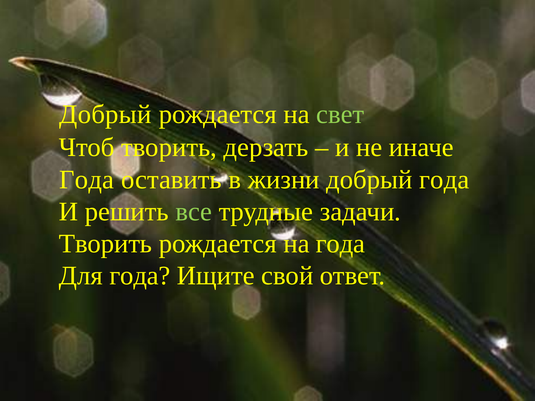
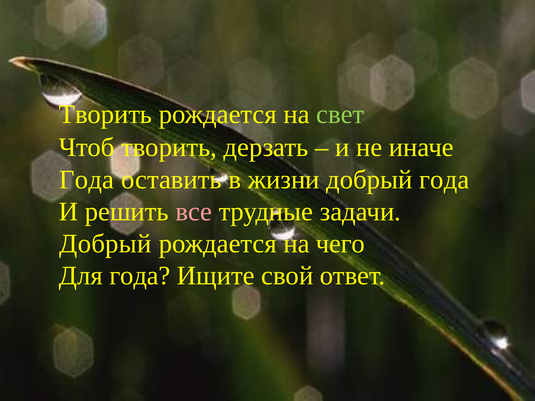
Добрый: Добрый -> Творить (105, 114)
все colour: light green -> pink (194, 212)
Творить: Творить -> Добрый (105, 244)
на года: года -> чего (340, 244)
